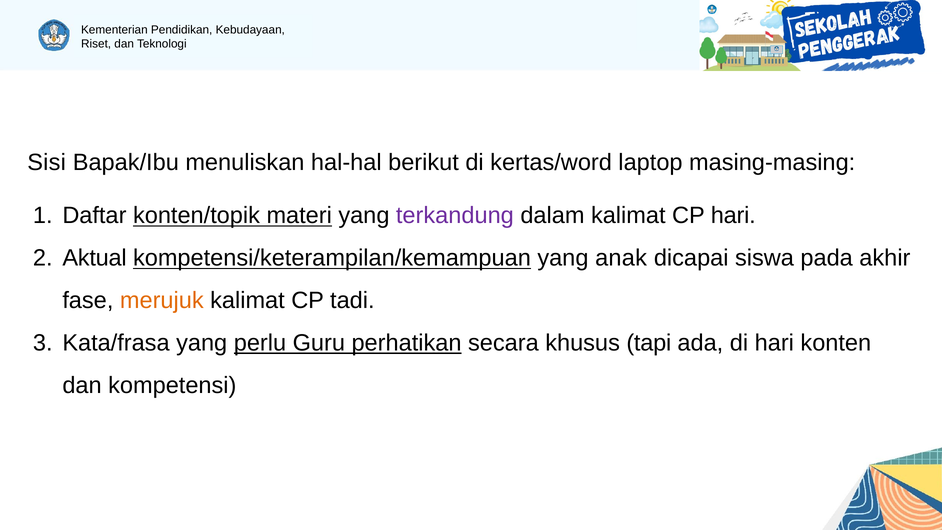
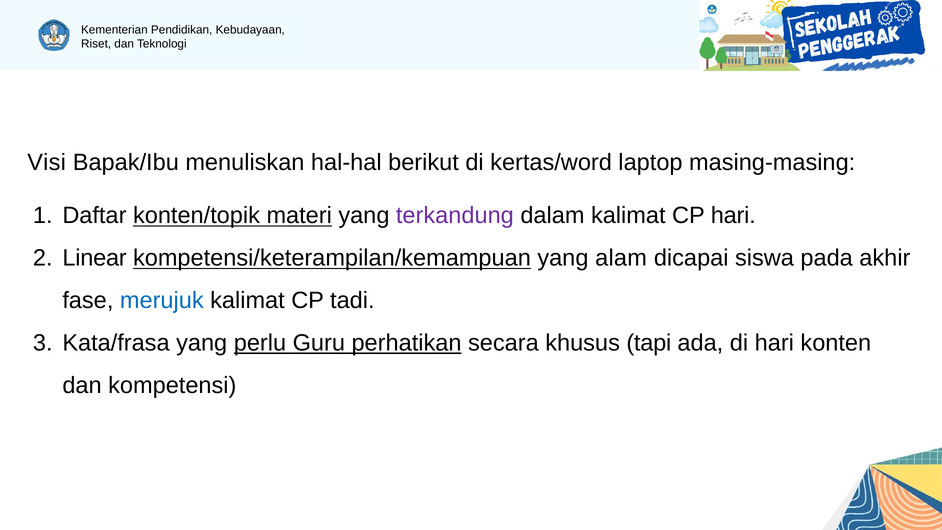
Sisi: Sisi -> Visi (47, 163)
Aktual: Aktual -> Linear (95, 258)
anak: anak -> alam (621, 258)
merujuk colour: orange -> blue (162, 300)
